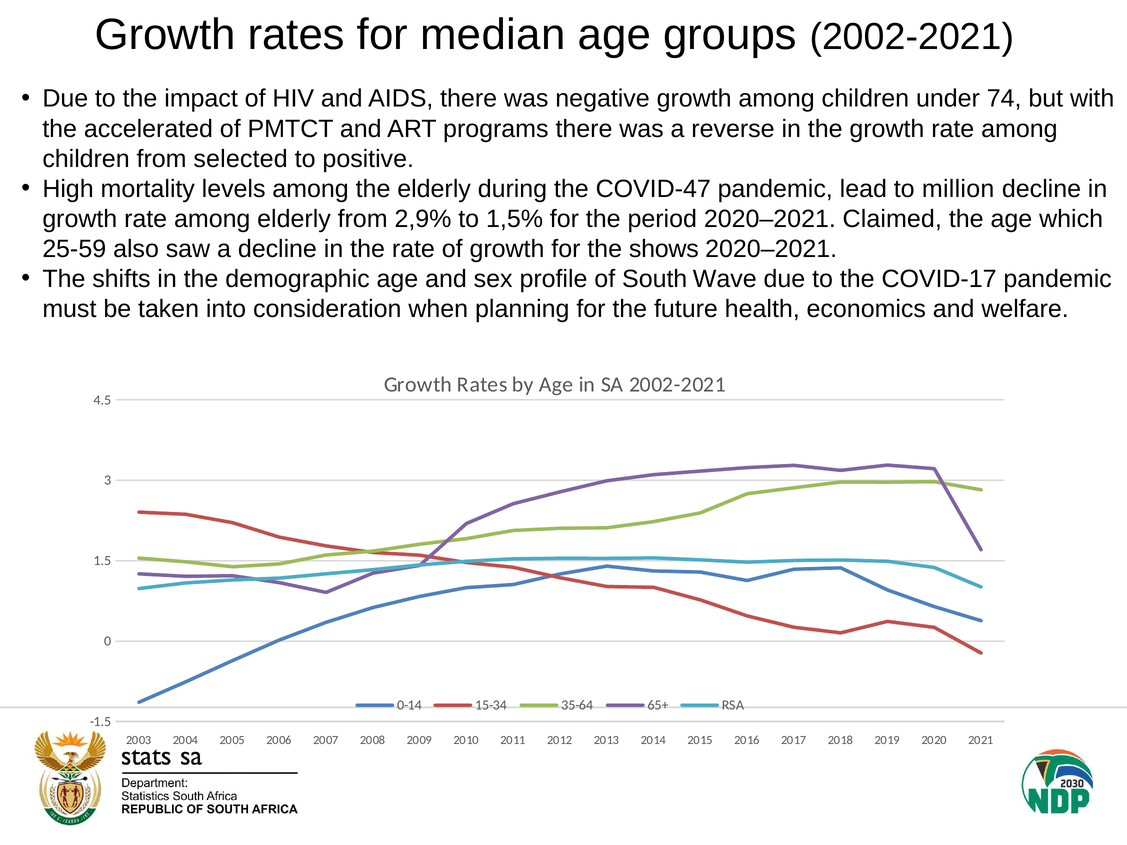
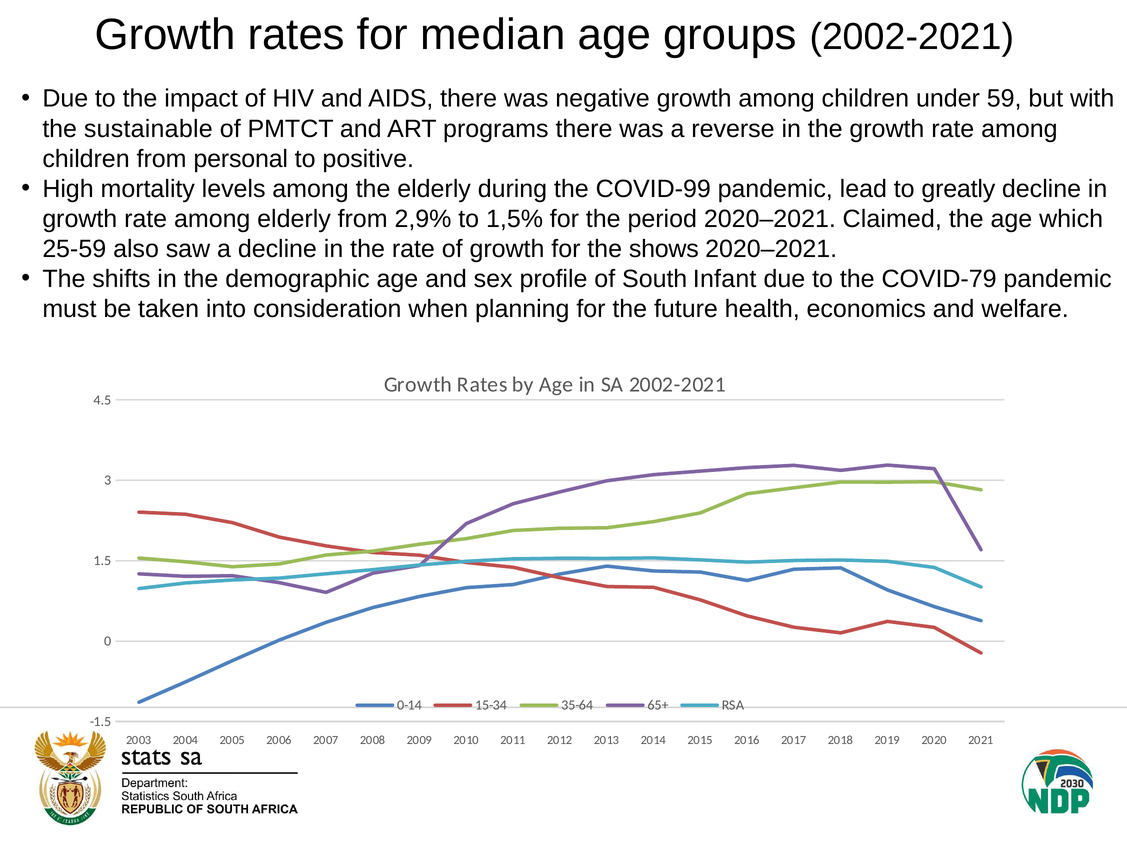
74: 74 -> 59 (1004, 99)
accelerated: accelerated -> sustainable (148, 129)
selected: selected -> personal (241, 159)
COVID-47: COVID-47 -> COVID-99 (653, 189)
million: million -> greatly (958, 189)
Wave: Wave -> Infant (725, 279)
COVID-17: COVID-17 -> COVID-79 (939, 279)
